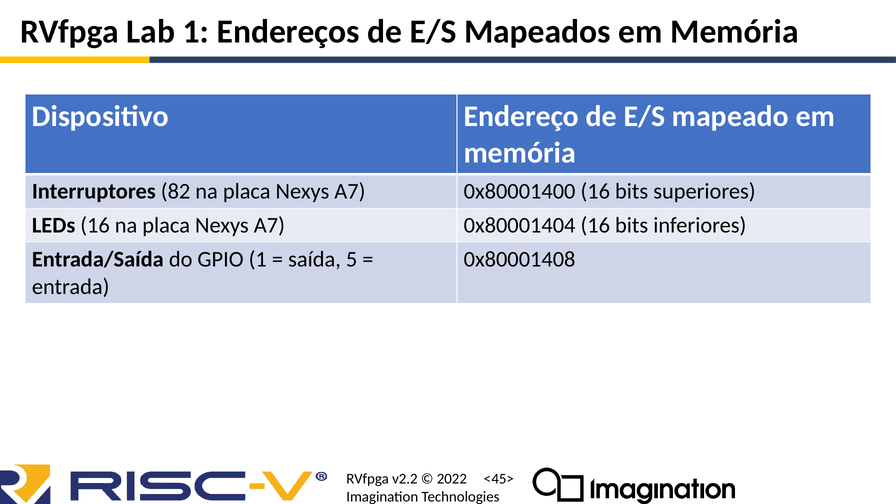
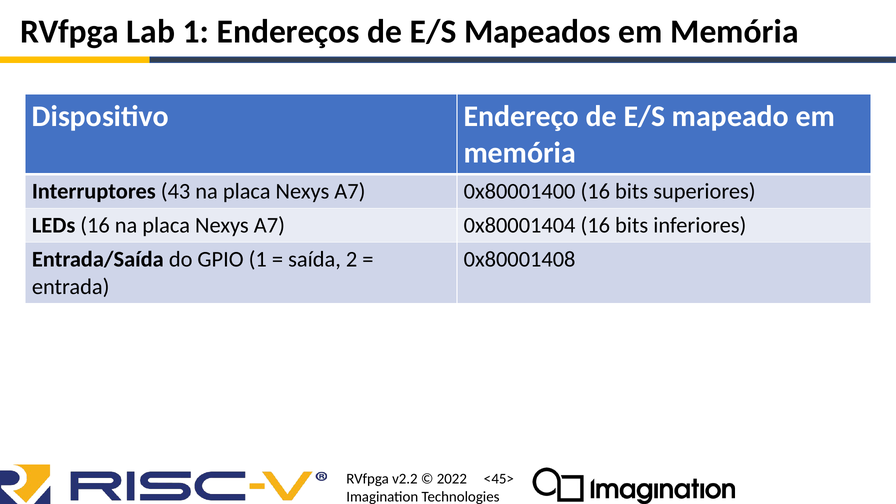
82: 82 -> 43 (176, 191)
5: 5 -> 2 (352, 259)
